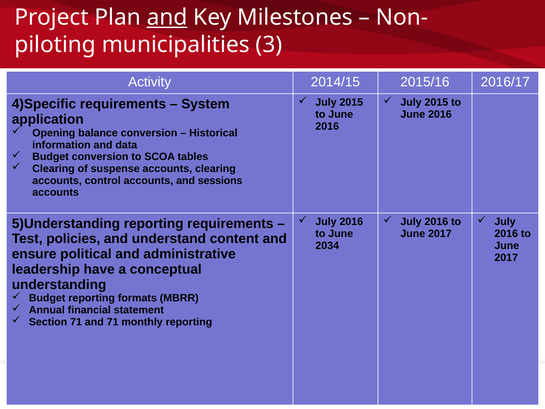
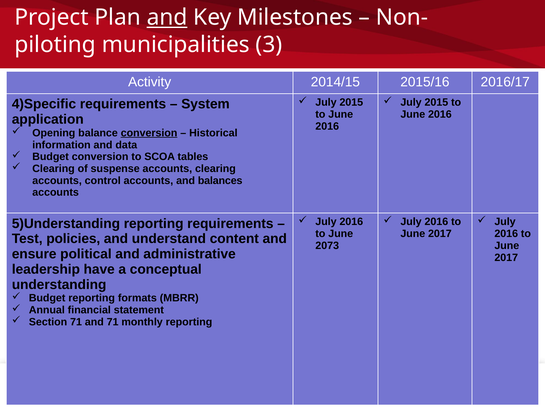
conversion underline: none -> present (149, 133)
sessions: sessions -> balances (220, 180)
2034: 2034 -> 2073 (327, 245)
